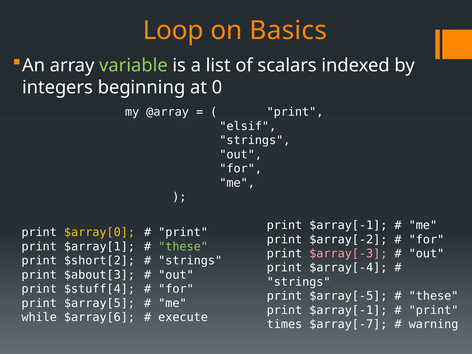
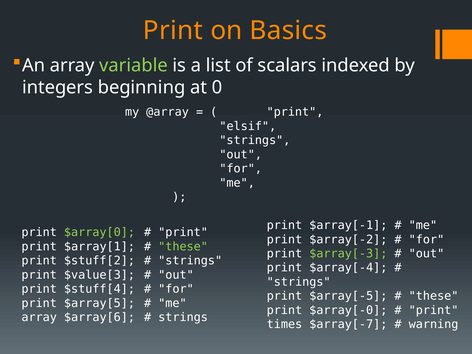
Loop: Loop -> Print (173, 31)
$array[0 colour: yellow -> light green (99, 232)
$array[-3 colour: pink -> light green (348, 254)
$short[2: $short[2 -> $stuff[2 (99, 261)
$about[3: $about[3 -> $value[3 (99, 275)
$array[-1: $array[-1 -> $array[-0 (348, 310)
while: while -> array (39, 317)
execute: execute -> strings (183, 317)
